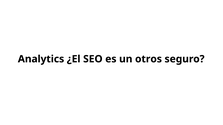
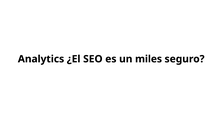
otros: otros -> miles (149, 59)
